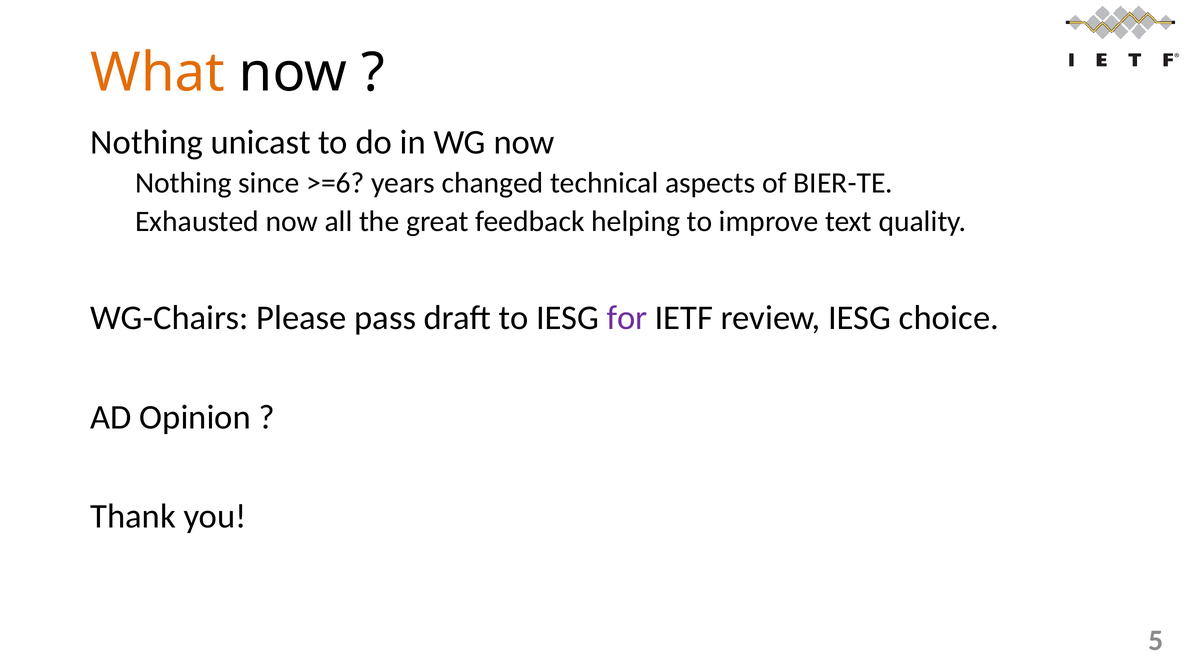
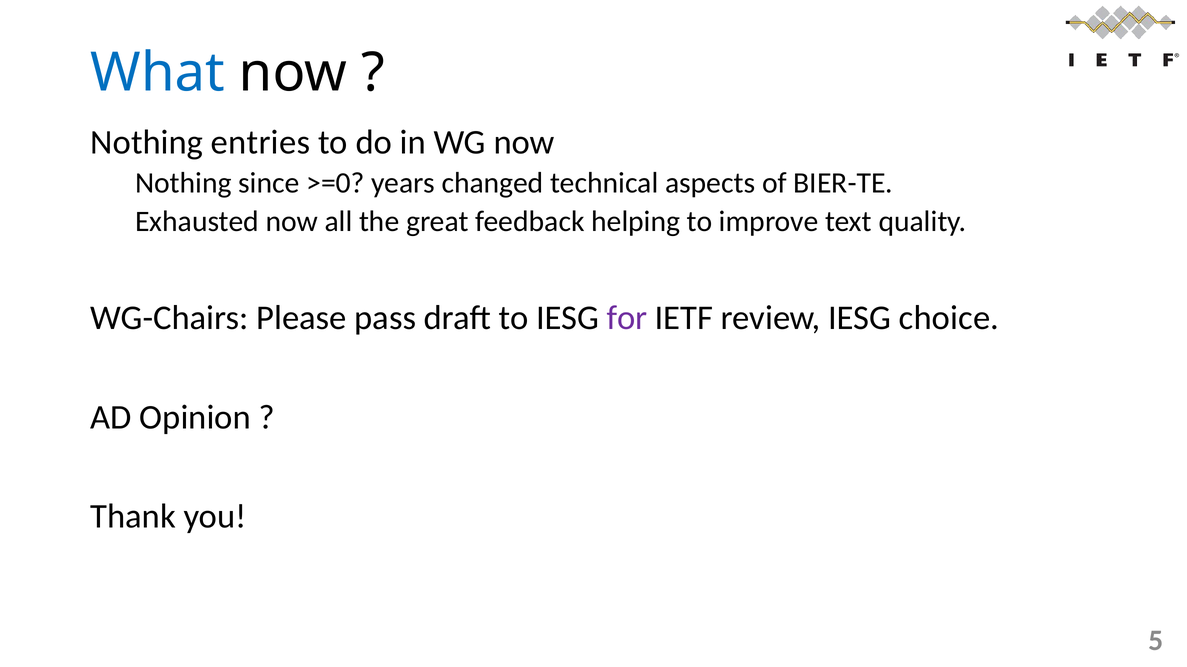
What colour: orange -> blue (158, 73)
unicast: unicast -> entries (260, 142)
>=6: >=6 -> >=0 (336, 183)
